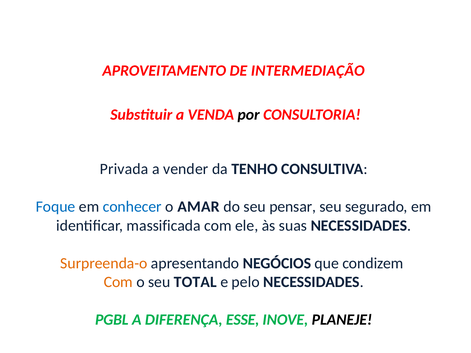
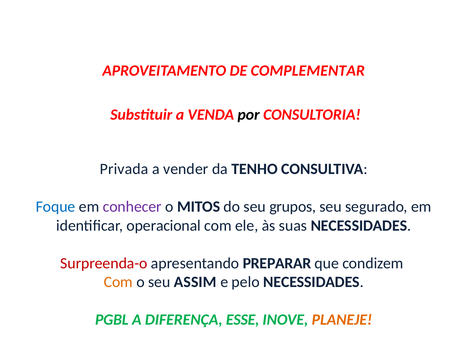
INTERMEDIAÇÃO: INTERMEDIAÇÃO -> COMPLEMENTAR (308, 71)
conhecer colour: blue -> purple (132, 207)
AMAR: AMAR -> MITOS (199, 207)
pensar: pensar -> grupos (293, 207)
massificada: massificada -> operacional (164, 226)
Surpreenda-o colour: orange -> red (104, 263)
NEGÓCIOS: NEGÓCIOS -> PREPARAR (277, 263)
TOTAL: TOTAL -> ASSIM (195, 282)
PLANEJE colour: black -> orange (342, 320)
